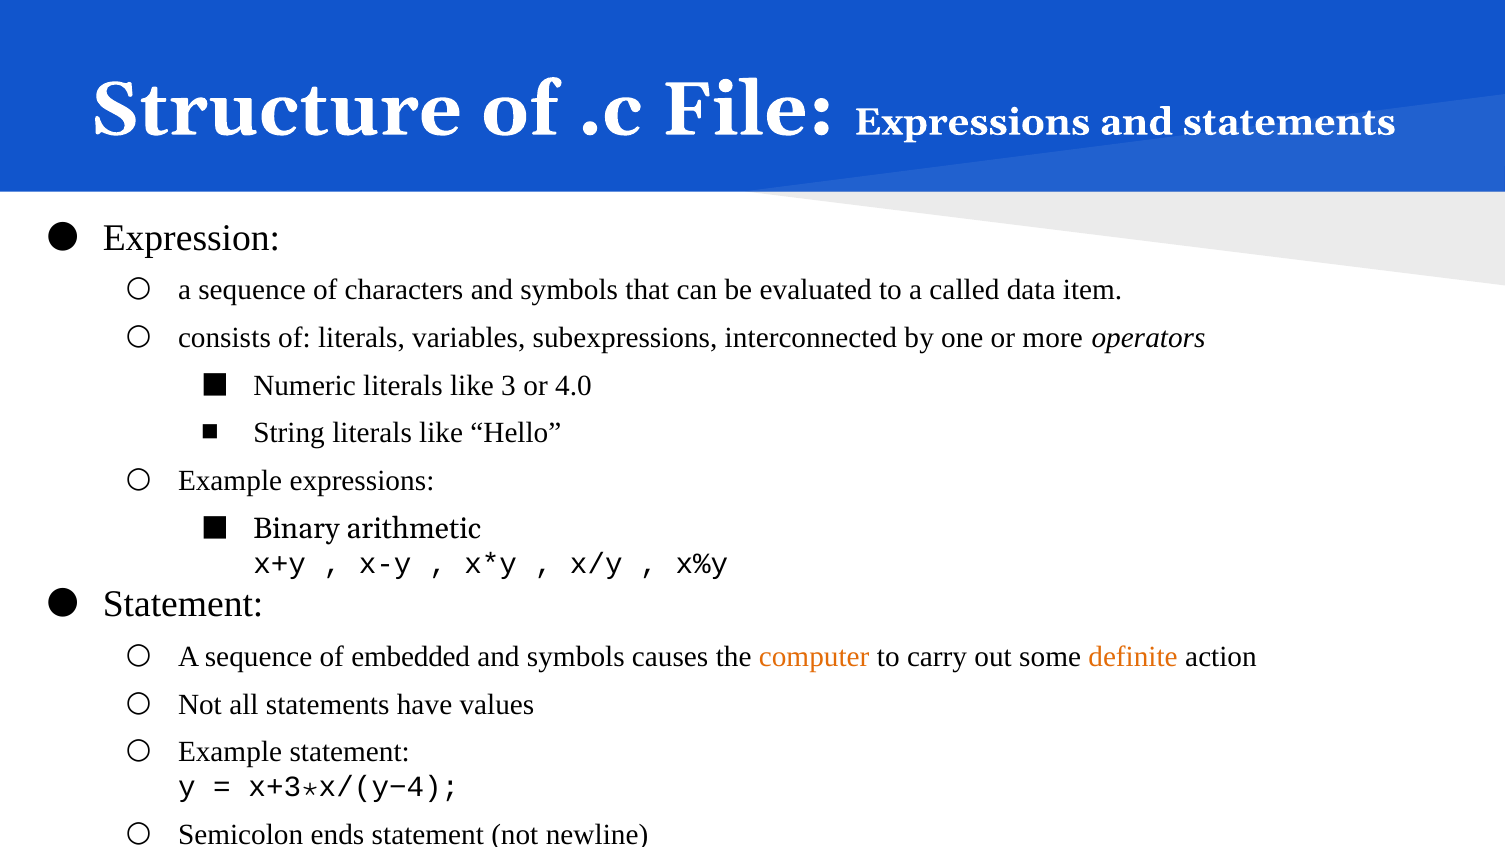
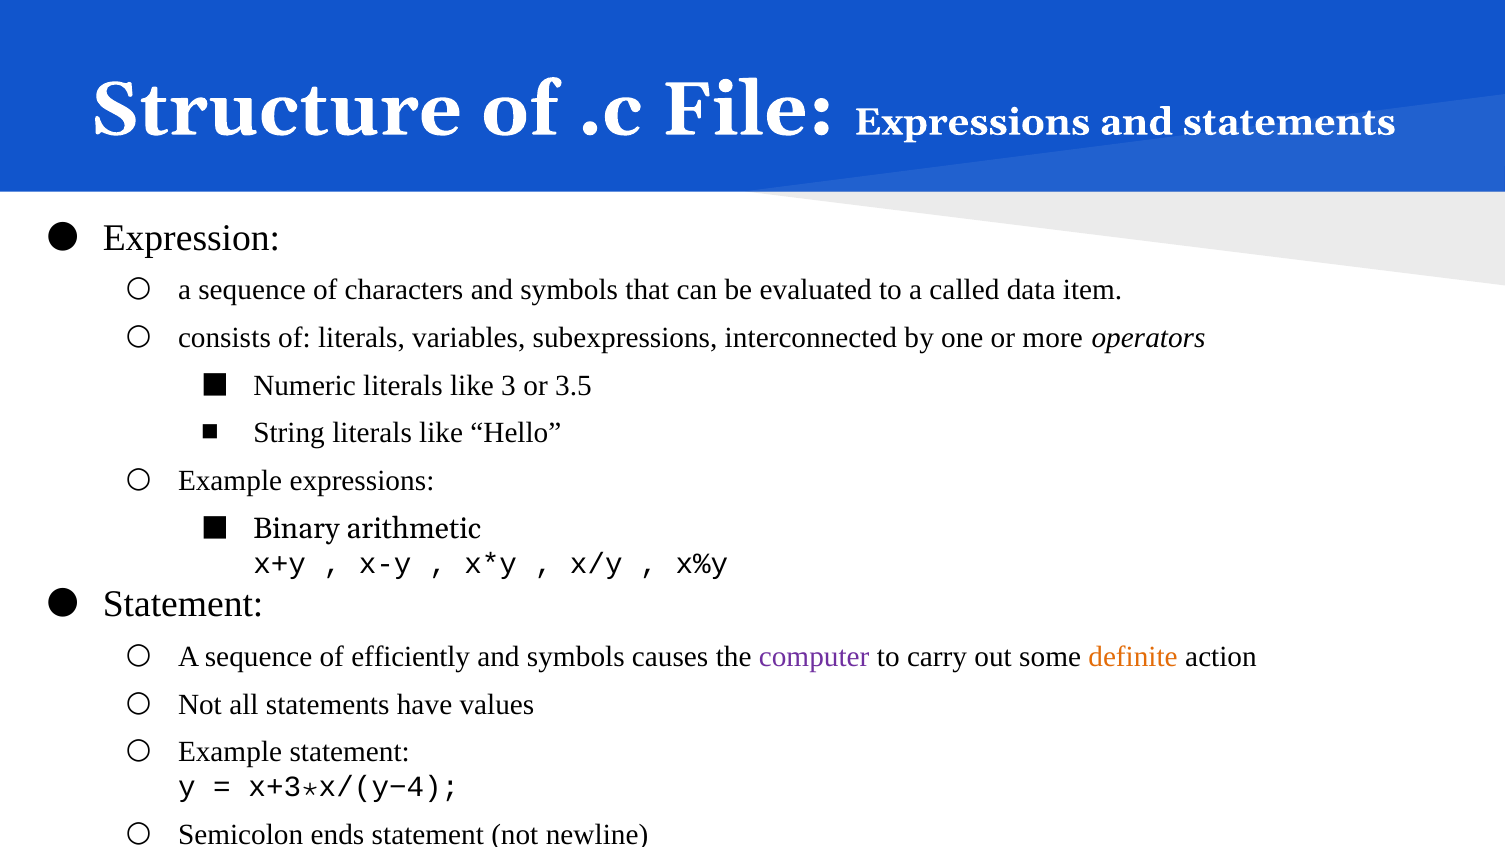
4.0: 4.0 -> 3.5 (573, 385)
embedded: embedded -> efficiently (411, 656)
computer colour: orange -> purple (814, 656)
